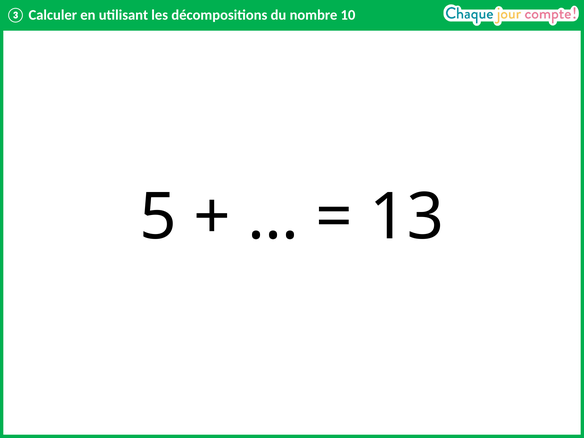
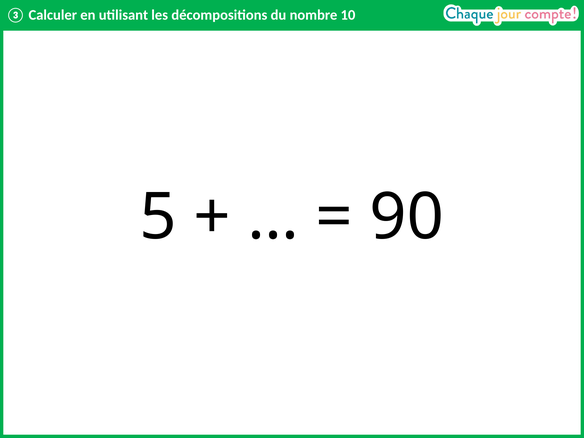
13: 13 -> 90 (407, 217)
